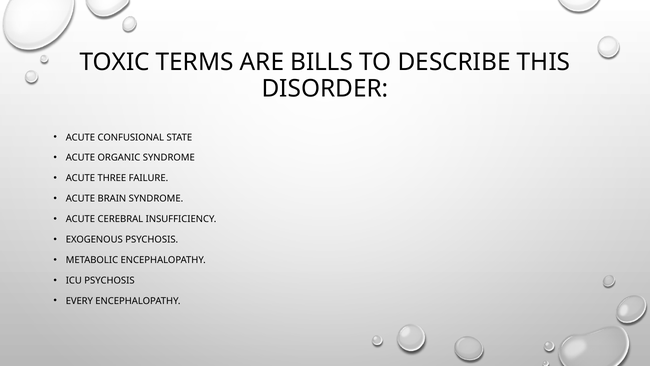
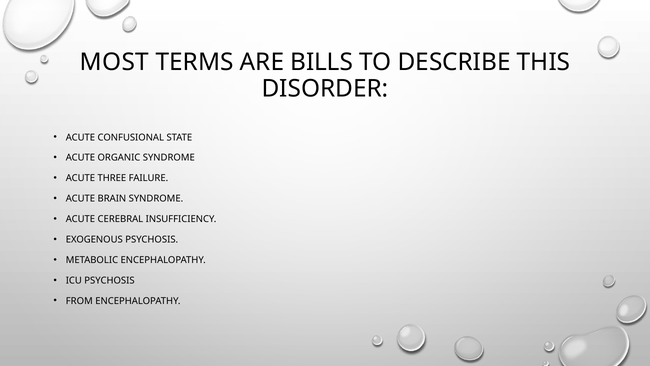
TOXIC: TOXIC -> MOST (114, 62)
EVERY: EVERY -> FROM (79, 301)
